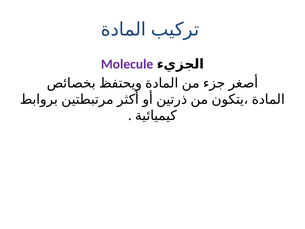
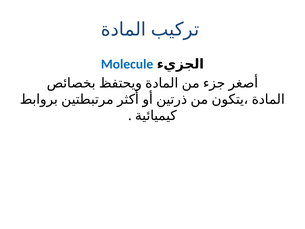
Molecule colour: purple -> blue (127, 64)
